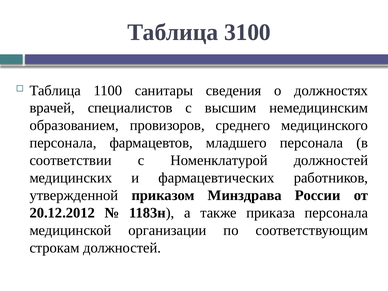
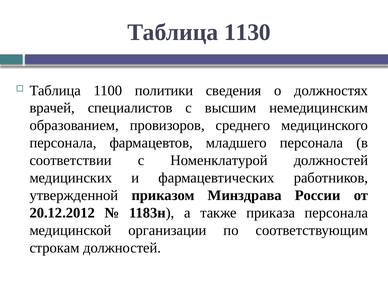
3100: 3100 -> 1130 (247, 32)
санитары: санитары -> политики (164, 90)
